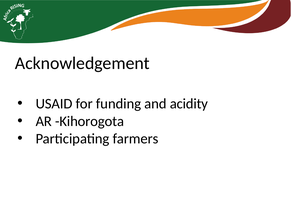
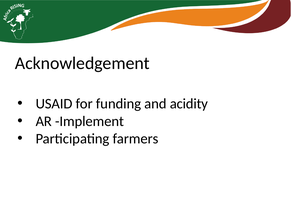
Kihorogota: Kihorogota -> Implement (90, 121)
